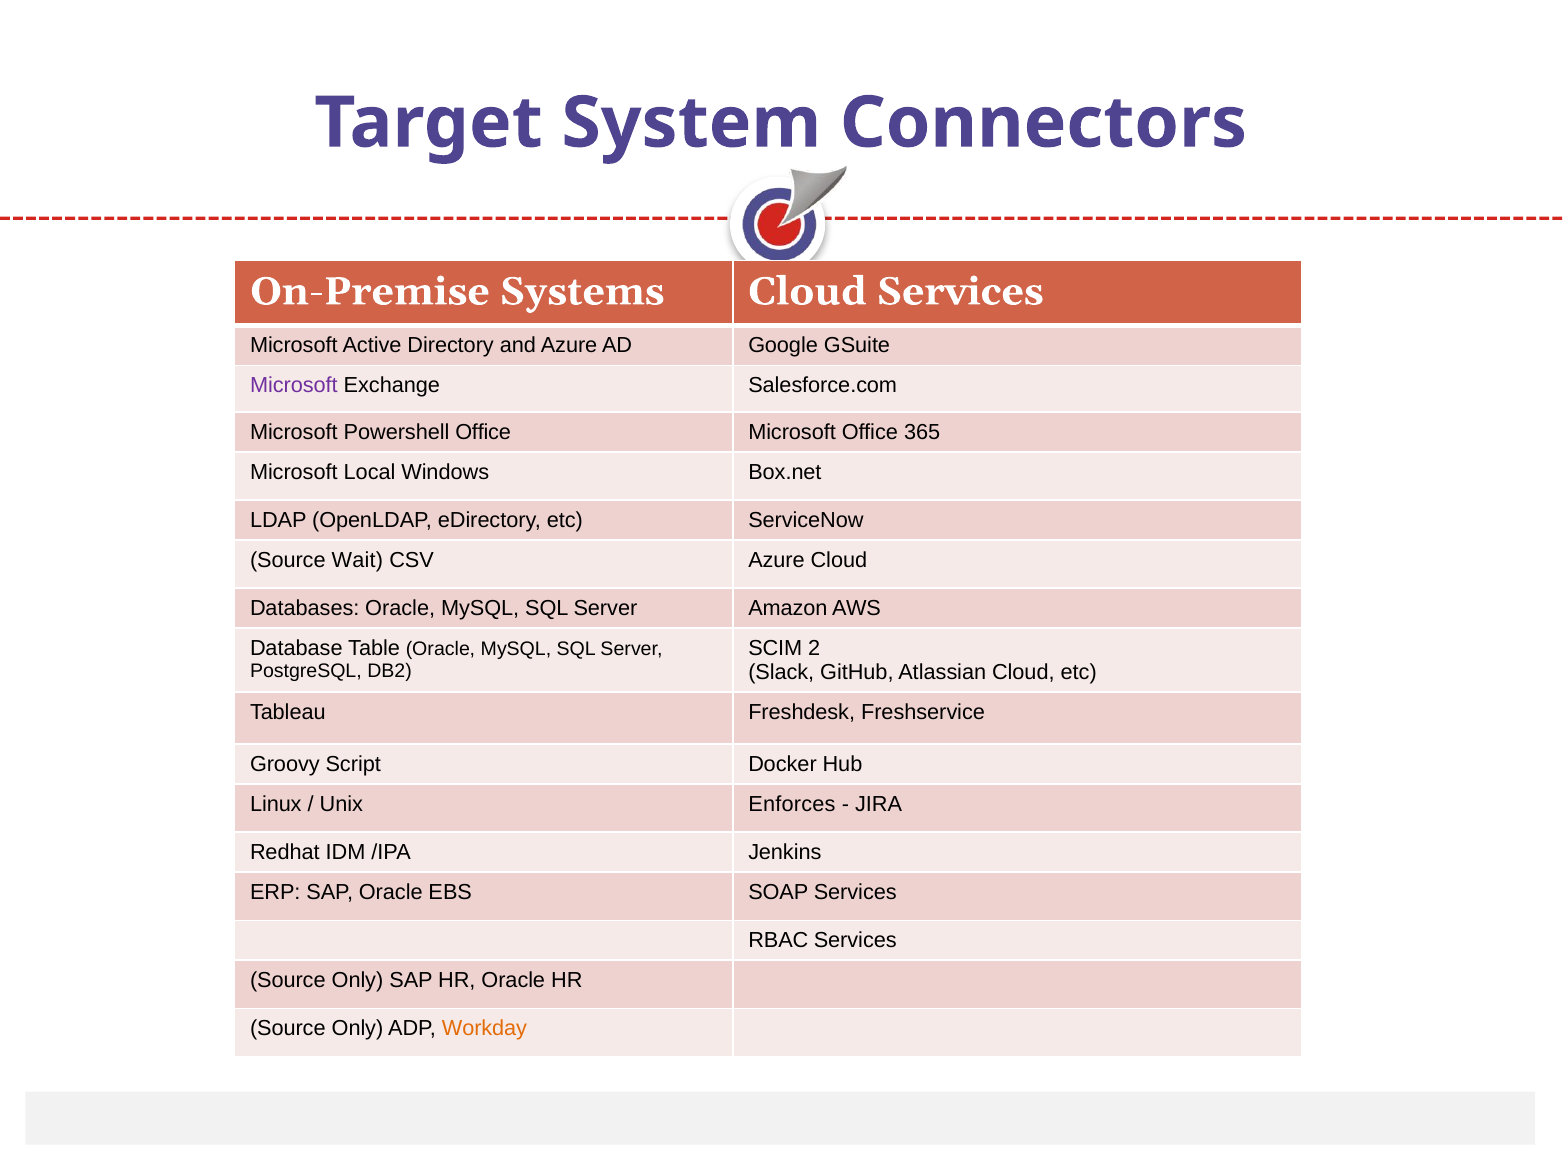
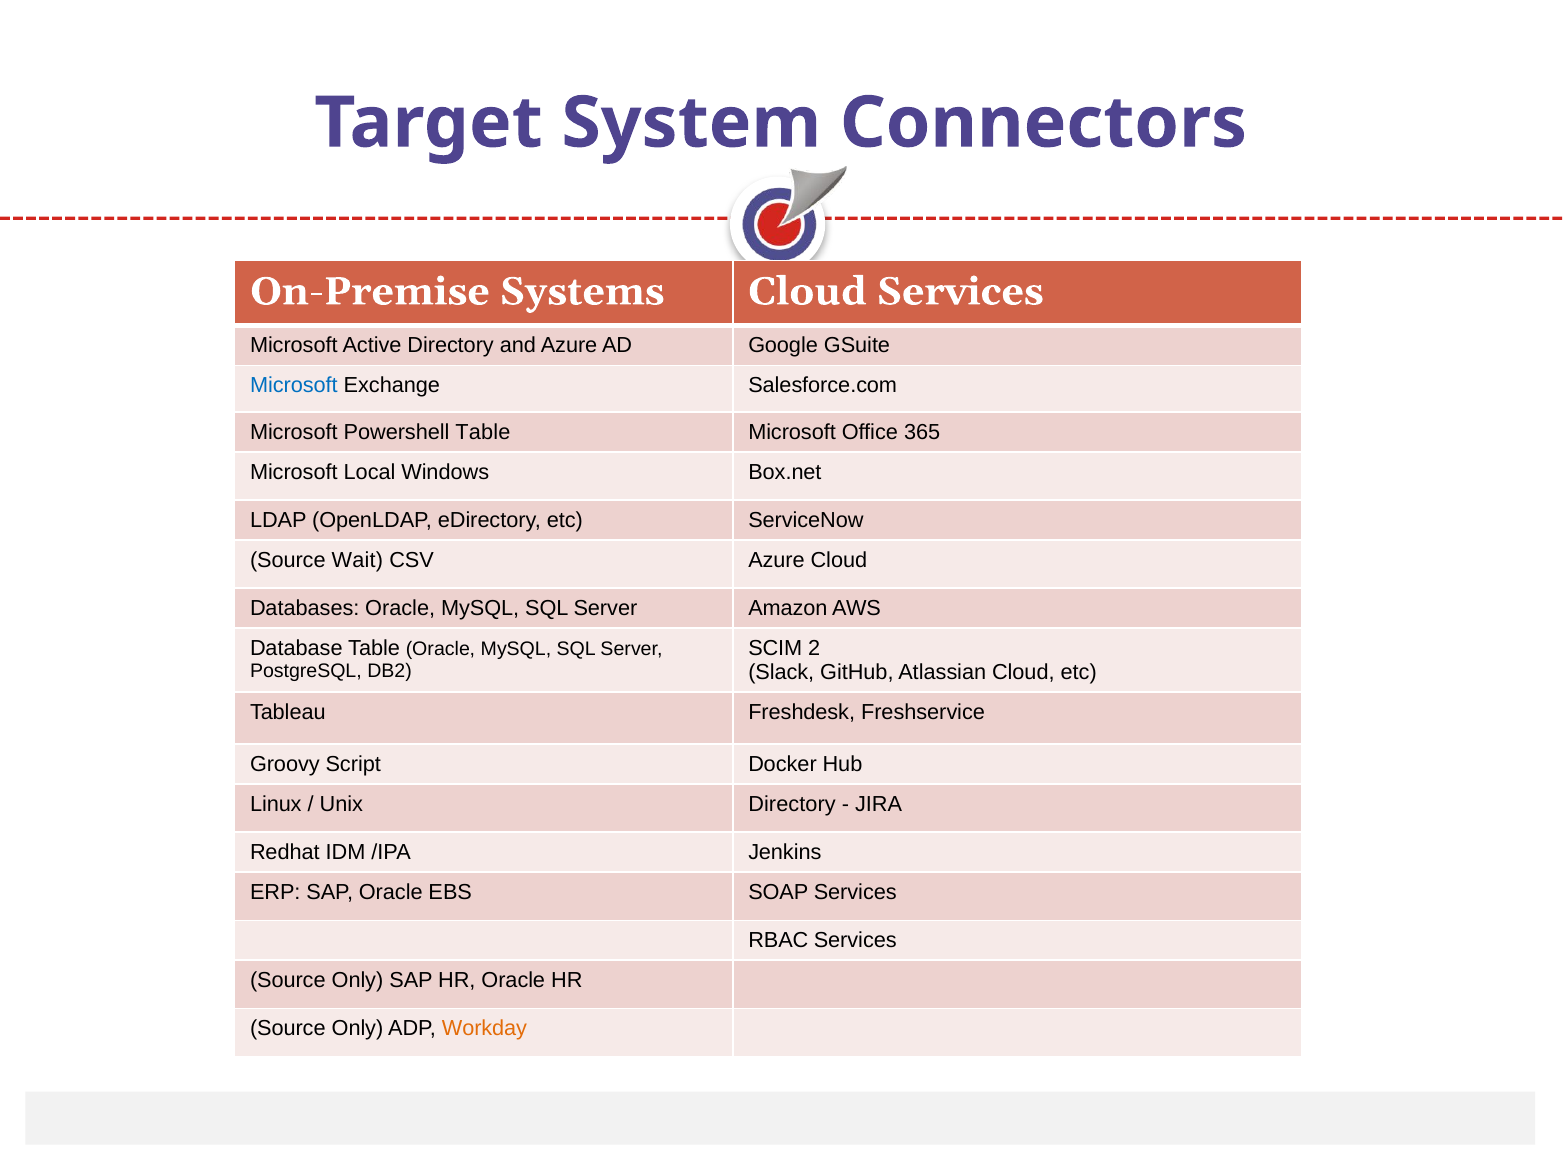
Microsoft colour: purple -> blue (294, 386)
Powershell Office: Office -> Table (483, 432)
Unix Enforces: Enforces -> Directory (792, 805)
